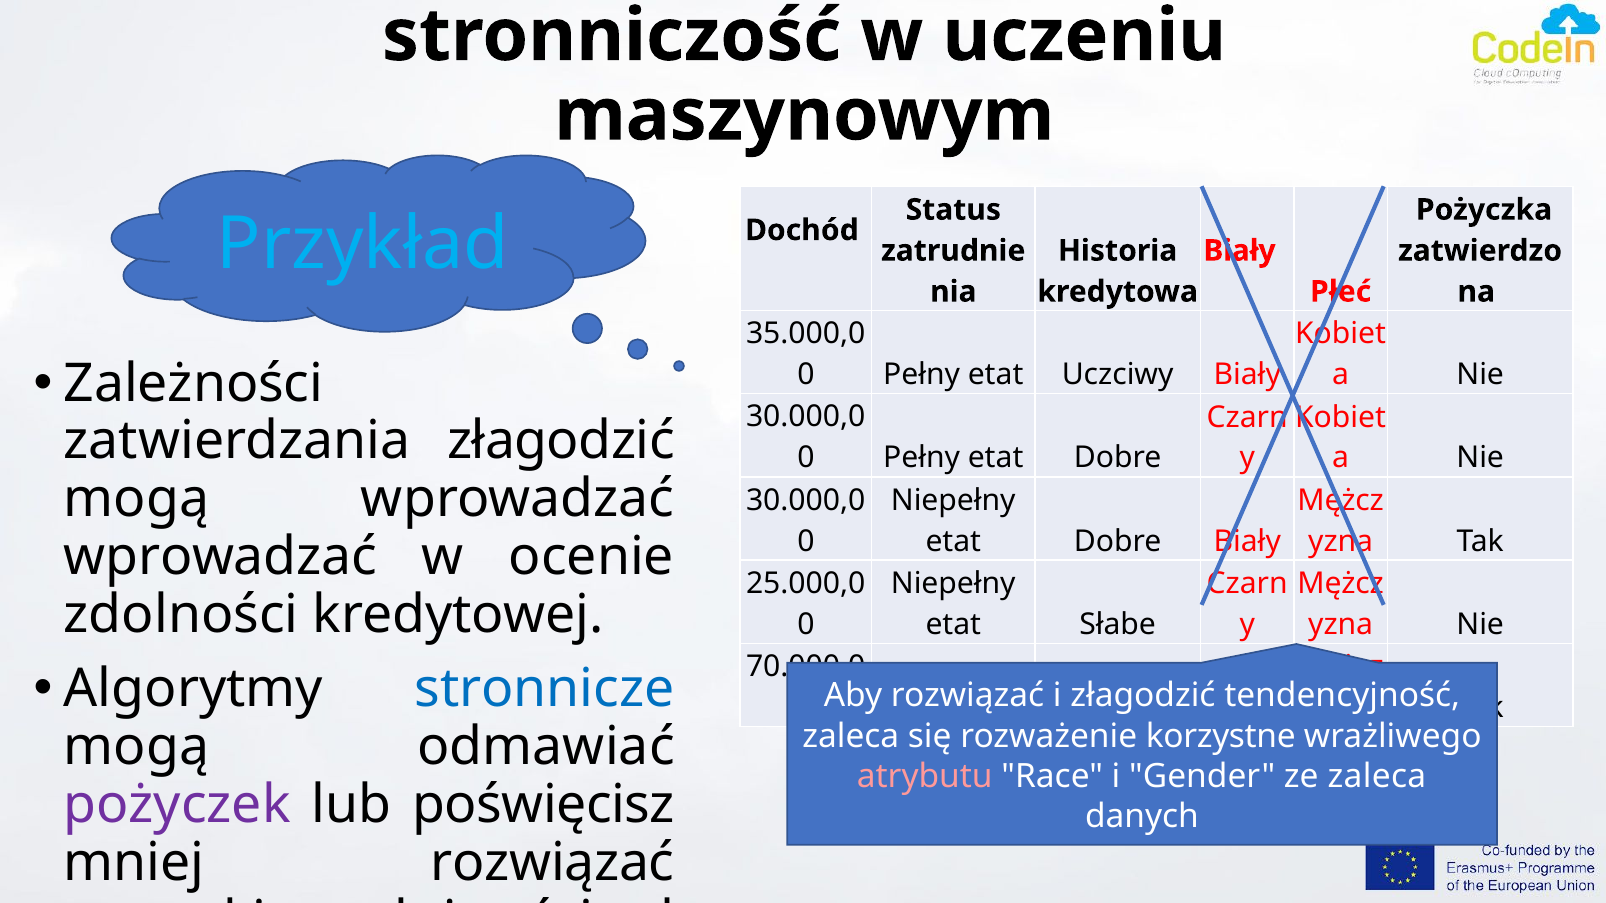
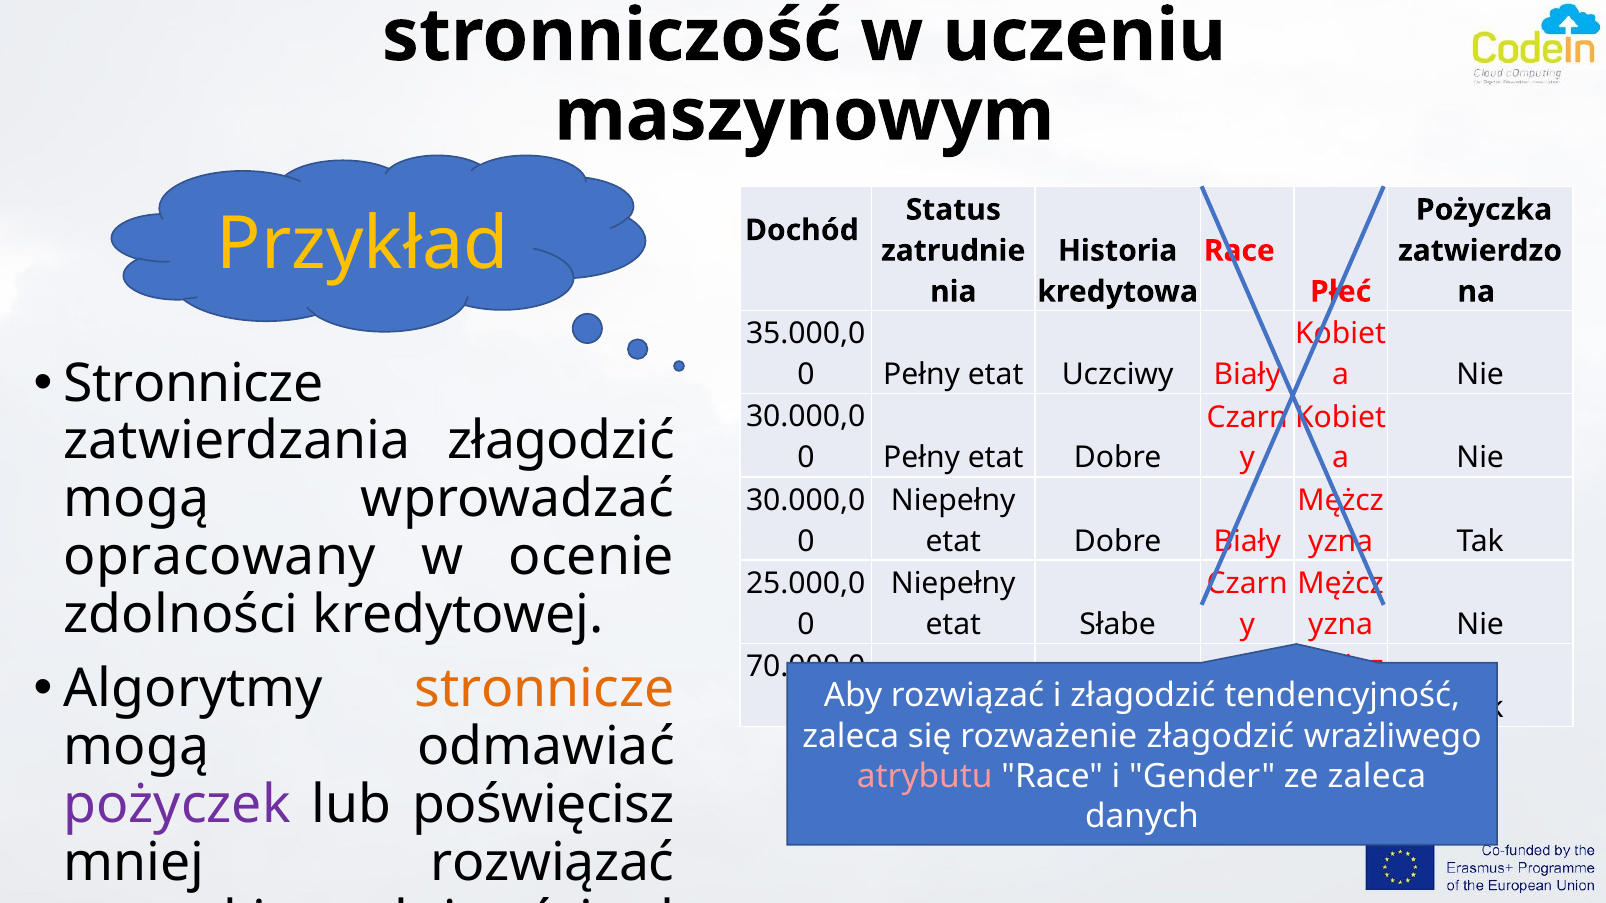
Przykład colour: light blue -> yellow (363, 244)
Biały: Biały -> Race (1239, 251)
Zależności: Zależności -> Stronnicze (194, 384)
wprowadzać: wprowadzać -> opracowany (220, 557)
stronnicze colour: blue -> orange (545, 690)
rozważenie korzystne: korzystne -> złagodzić (1220, 736)
